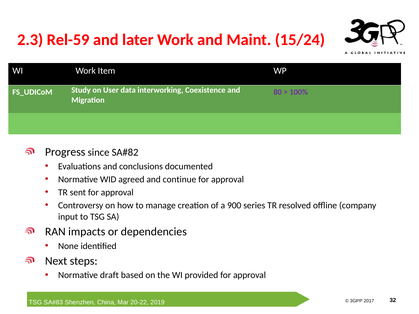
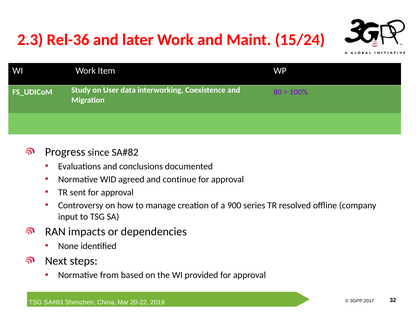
Rel-59: Rel-59 -> Rel-36 (68, 40)
draft: draft -> from (109, 275)
